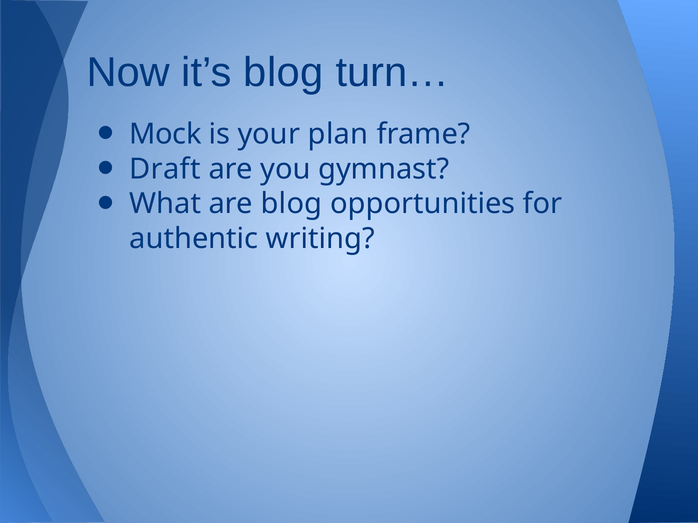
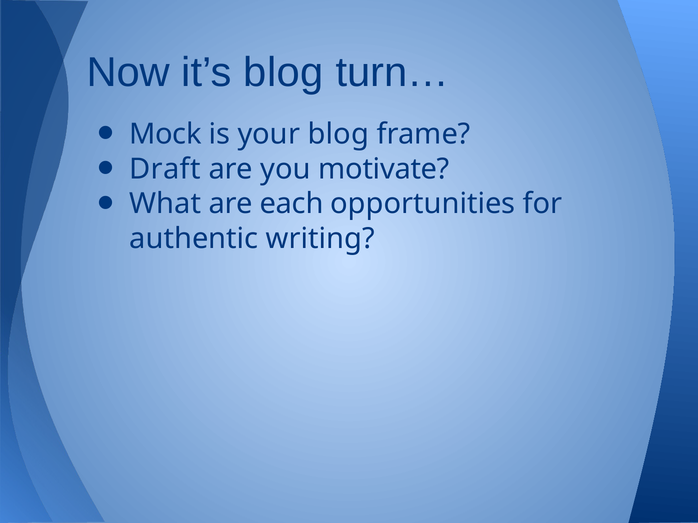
your plan: plan -> blog (338, 134)
gymnast: gymnast -> motivate (384, 169)
are blog: blog -> each (292, 204)
